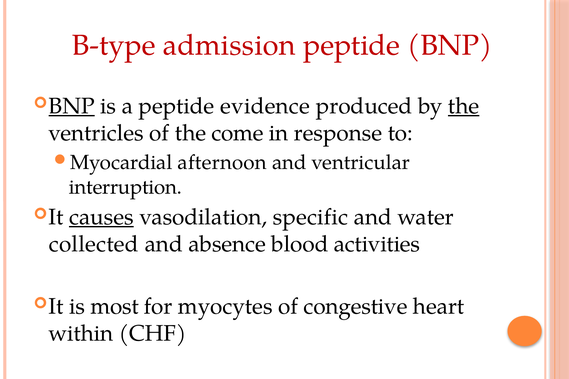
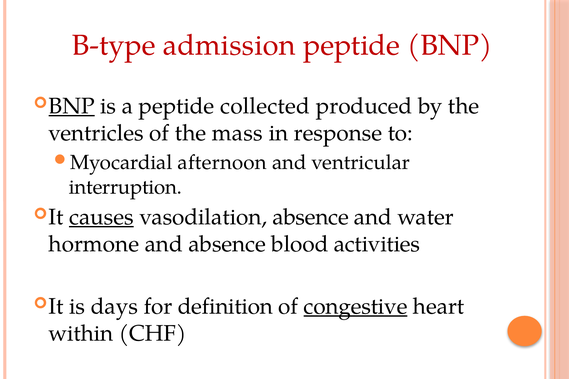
evidence: evidence -> collected (265, 106)
the underline: present -> none (464, 106)
come: come -> mass (237, 133)
vasodilation specific: specific -> absence (311, 217)
collected: collected -> hormone (94, 244)
most: most -> days (114, 307)
myocytes: myocytes -> definition (225, 307)
congestive underline: none -> present (356, 307)
